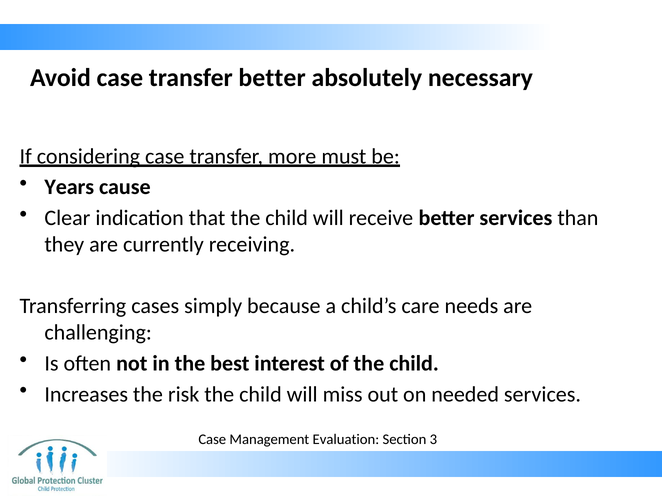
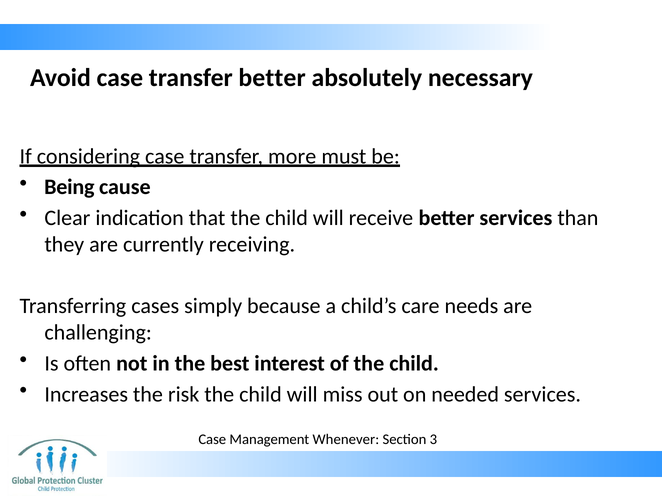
Years: Years -> Being (69, 187)
Evaluation: Evaluation -> Whenever (346, 440)
